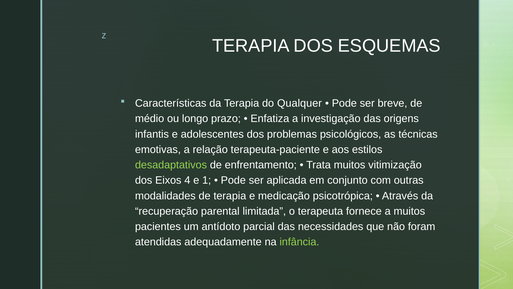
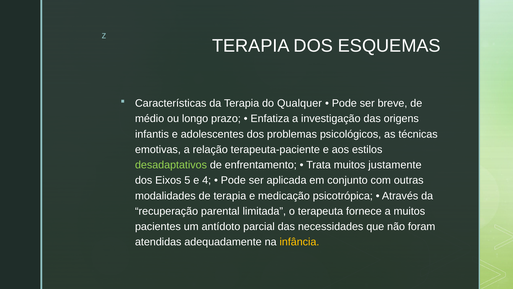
vitimização: vitimização -> justamente (395, 165)
4: 4 -> 5 (187, 180)
1: 1 -> 4 (207, 180)
infância colour: light green -> yellow (299, 242)
